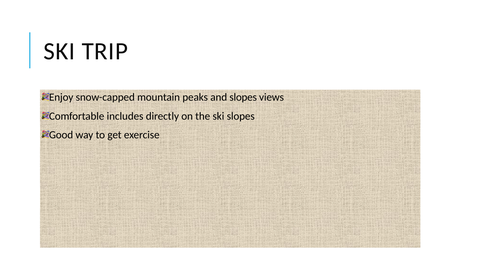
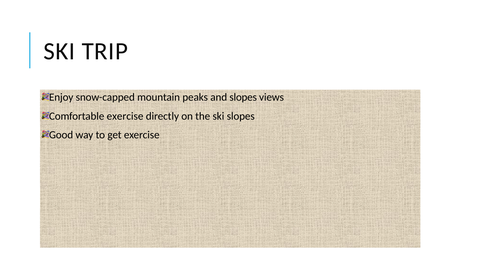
Comfortable includes: includes -> exercise (125, 116)
